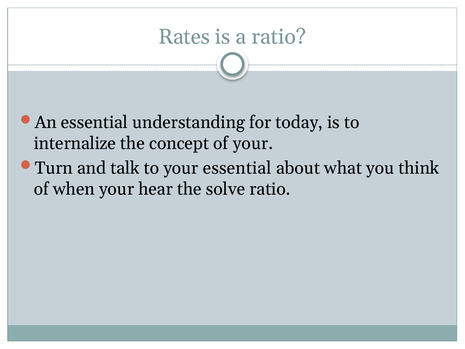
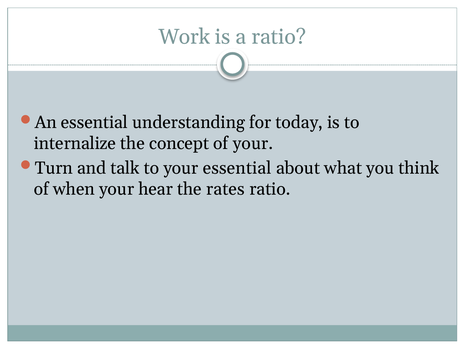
Rates: Rates -> Work (184, 37)
solve: solve -> rates (225, 189)
